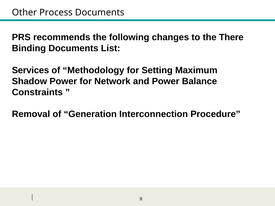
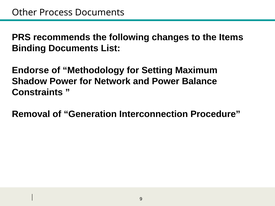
There: There -> Items (231, 37)
Services: Services -> Endorse (30, 70)
